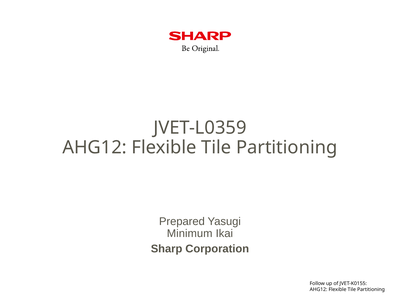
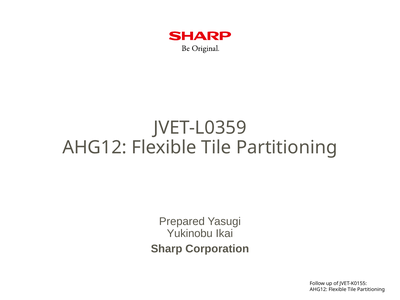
Minimum: Minimum -> Yukinobu (190, 233)
